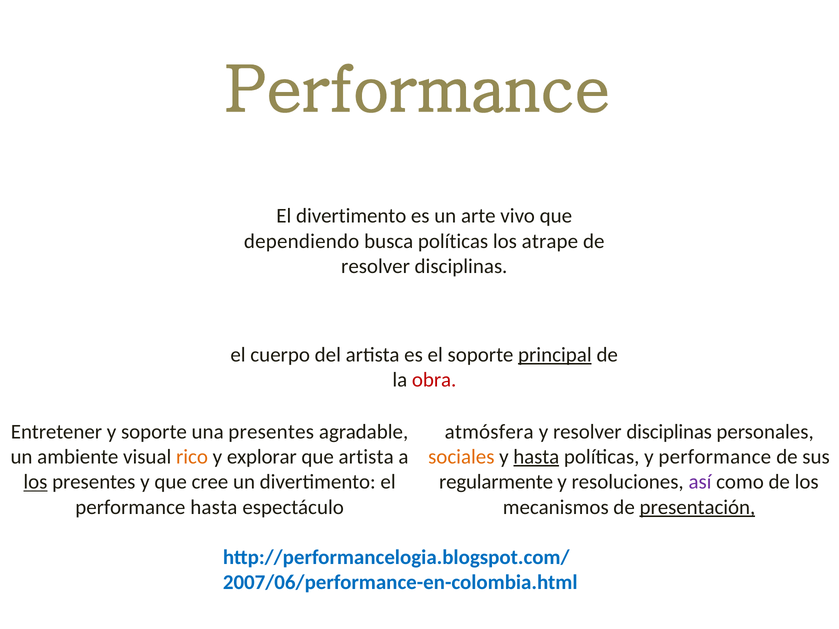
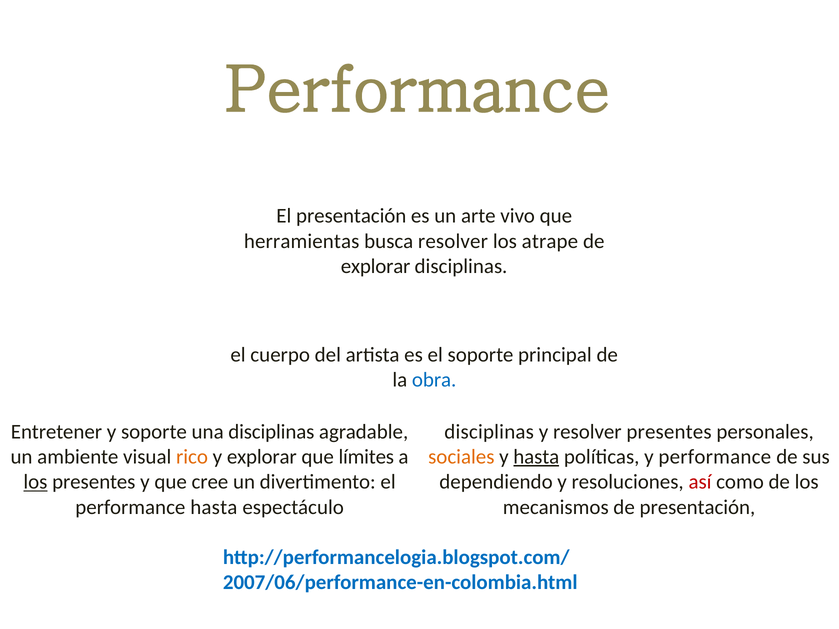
El divertimento: divertimento -> presentación (351, 216)
dependiendo: dependiendo -> herramientas (302, 241)
busca políticas: políticas -> resolver (453, 241)
resolver: resolver -> explorar (376, 266)
principal underline: present -> none (555, 355)
obra colour: red -> blue (434, 380)
una presentes: presentes -> disciplinas (271, 432)
atmósfera: atmósfera -> disciplinas (489, 432)
y resolver disciplinas: disciplinas -> presentes (669, 432)
que artista: artista -> límites (366, 457)
regularmente: regularmente -> dependiendo (496, 482)
así colour: purple -> red (700, 482)
presentación underline: present -> none (697, 507)
